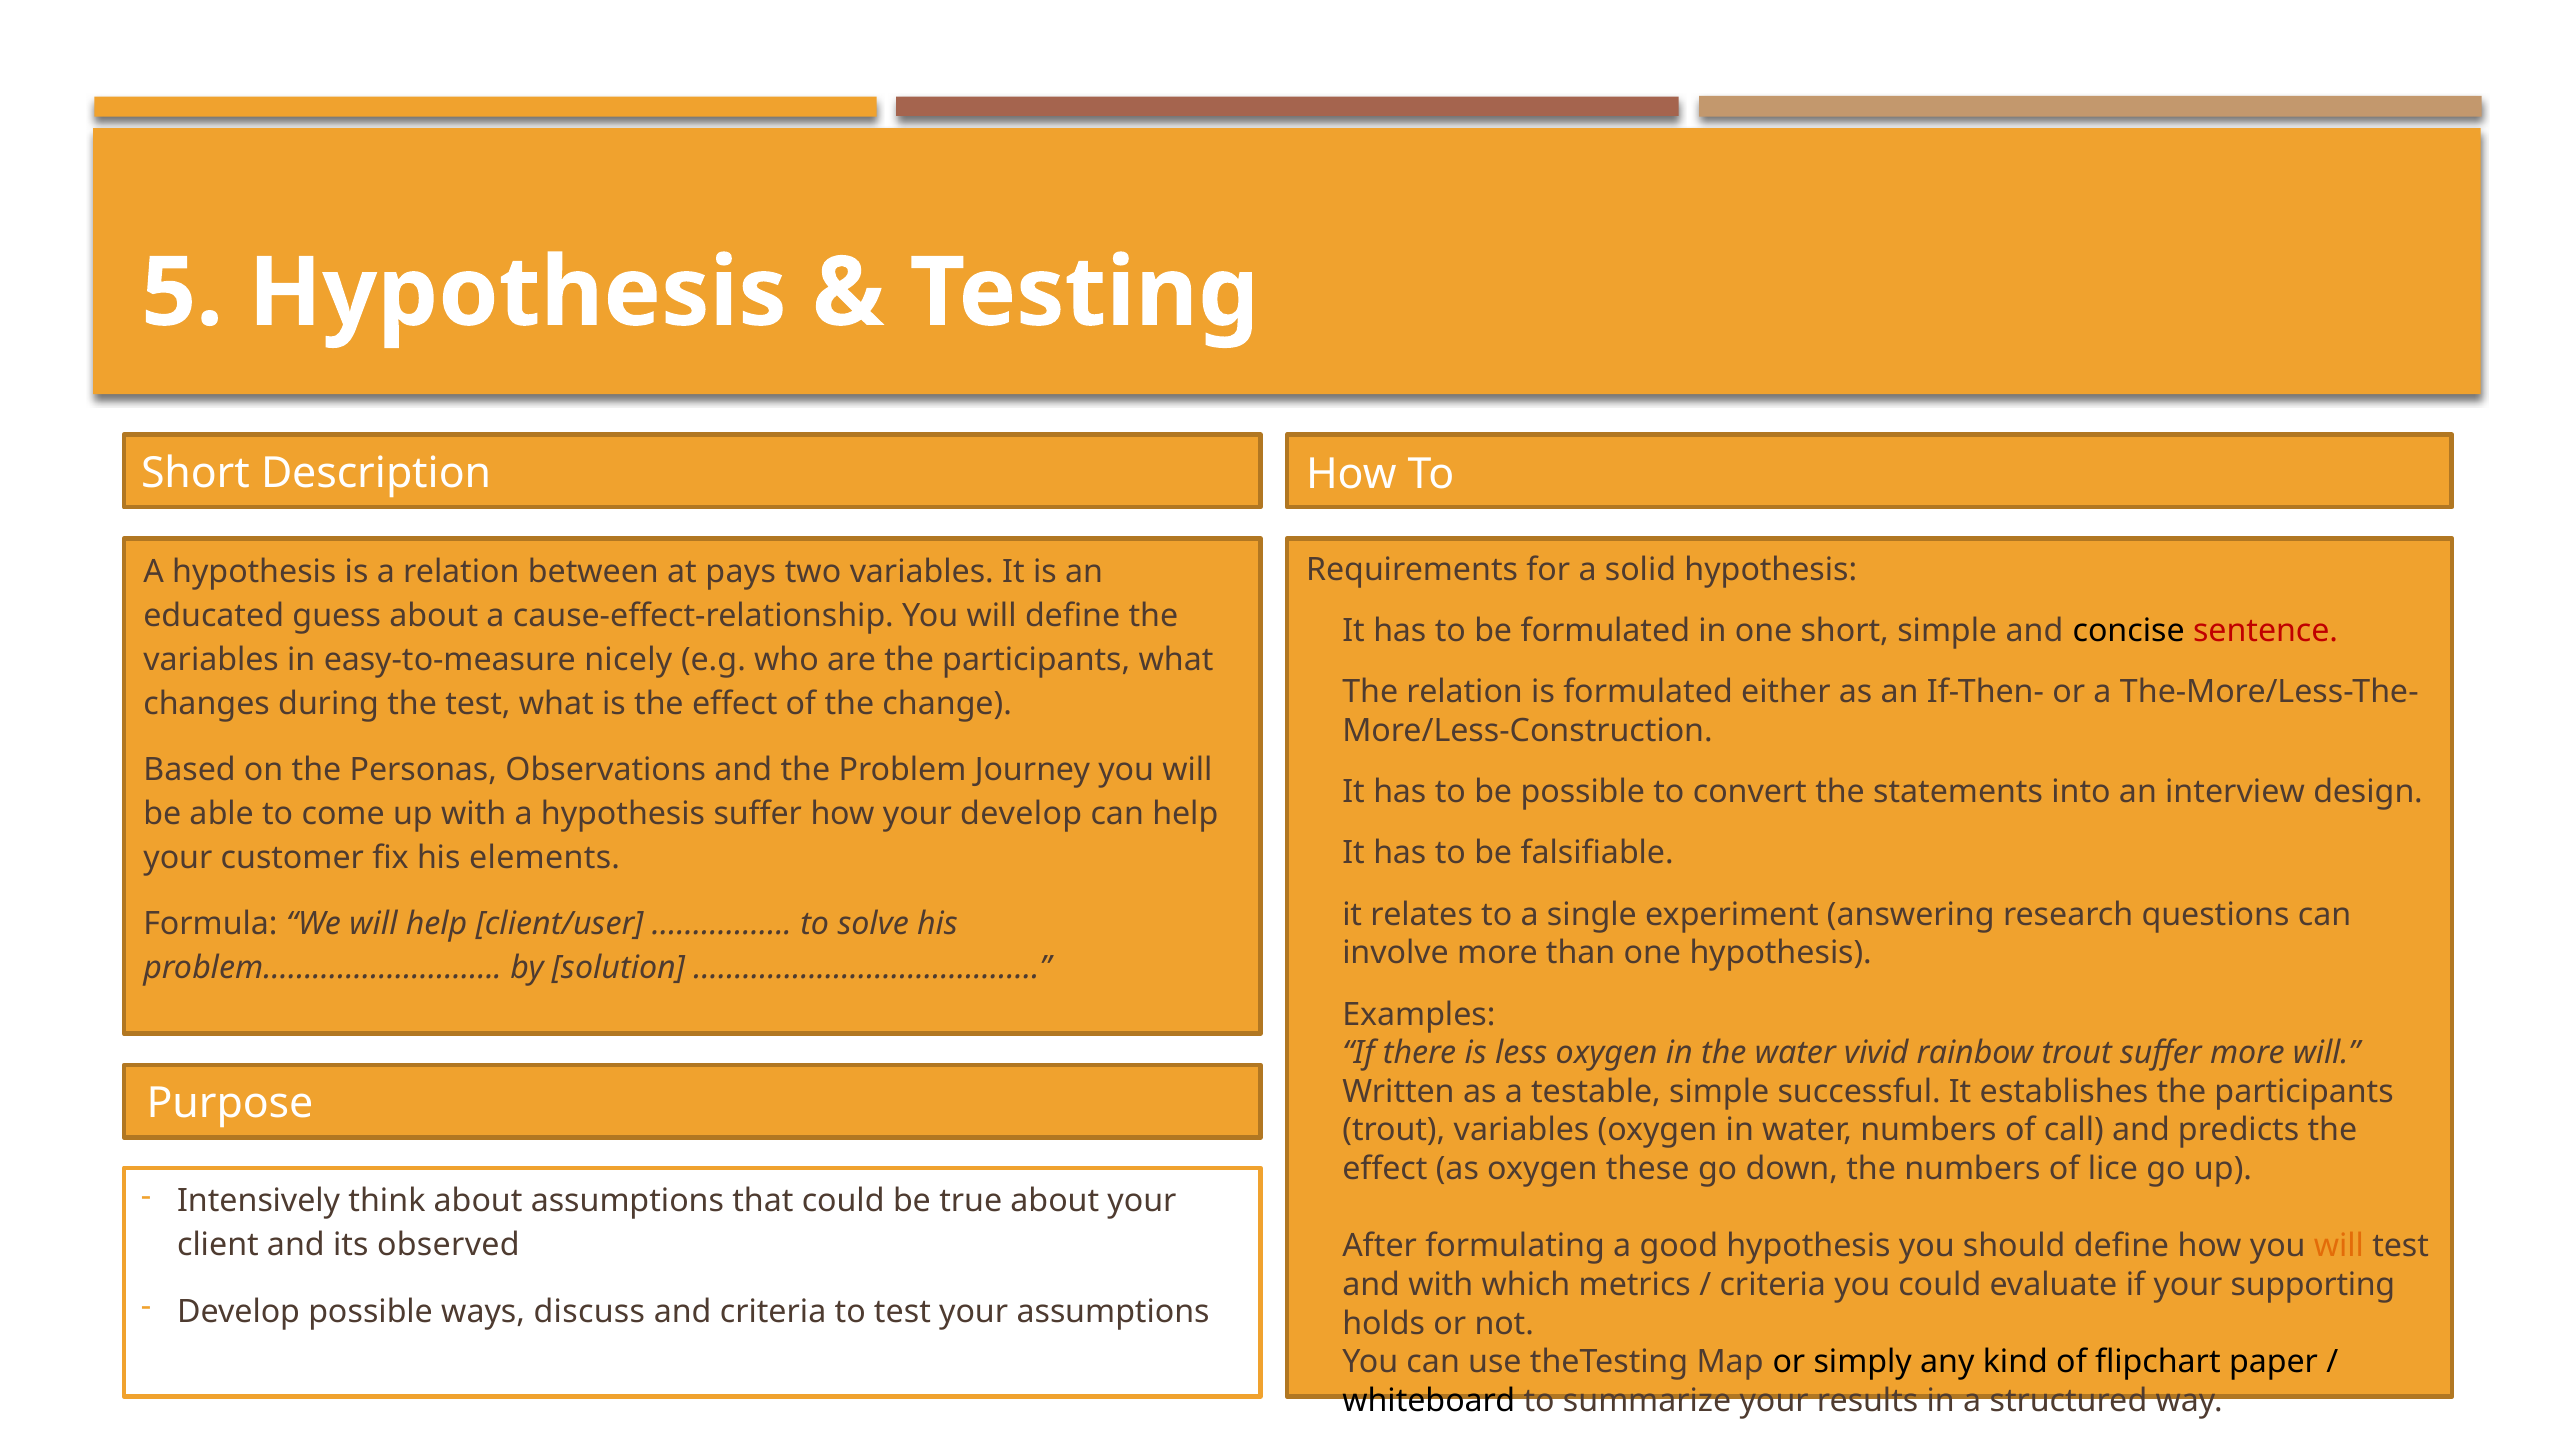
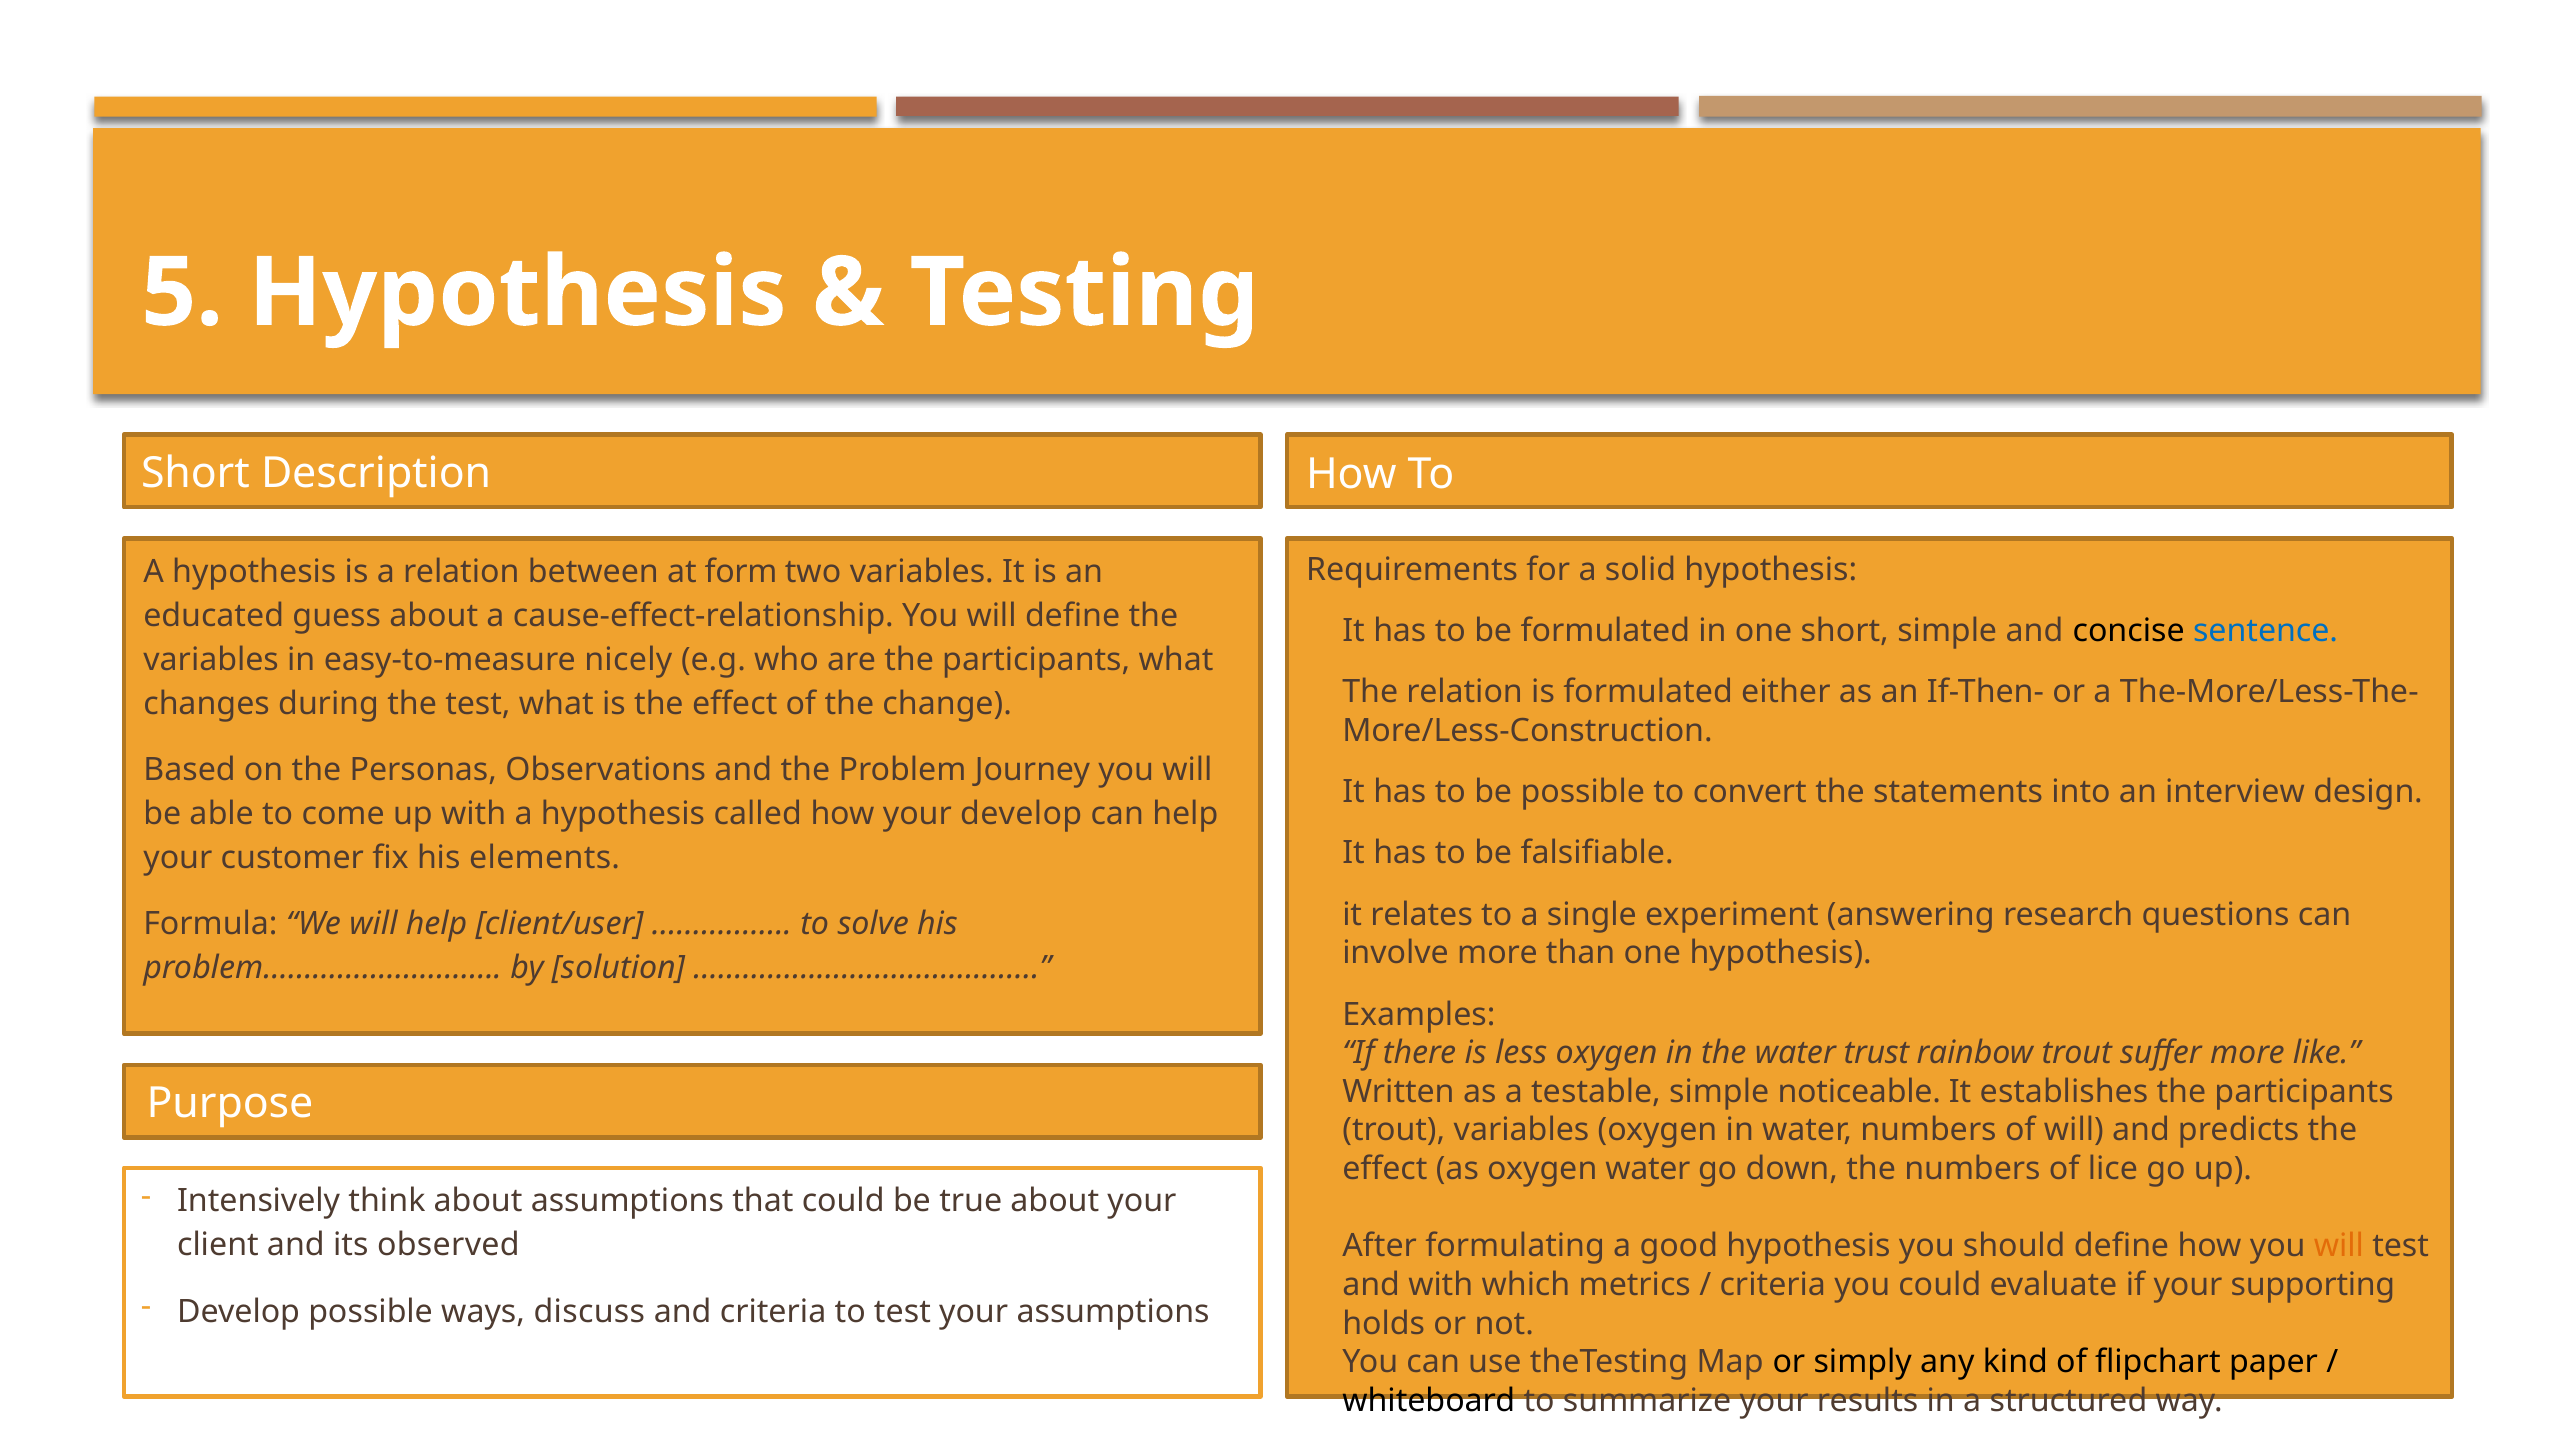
pays: pays -> form (741, 572)
sentence colour: red -> blue (2266, 631)
hypothesis suffer: suffer -> called (758, 814)
vivid: vivid -> trust (1876, 1053)
more will: will -> like (2326, 1053)
successful: successful -> noticeable (1859, 1092)
of call: call -> will (2074, 1130)
oxygen these: these -> water (1648, 1169)
